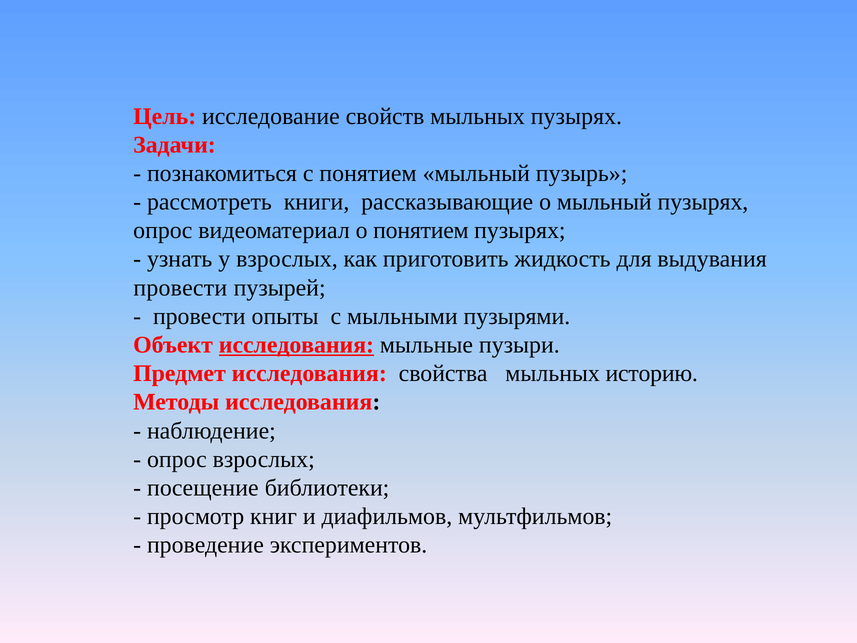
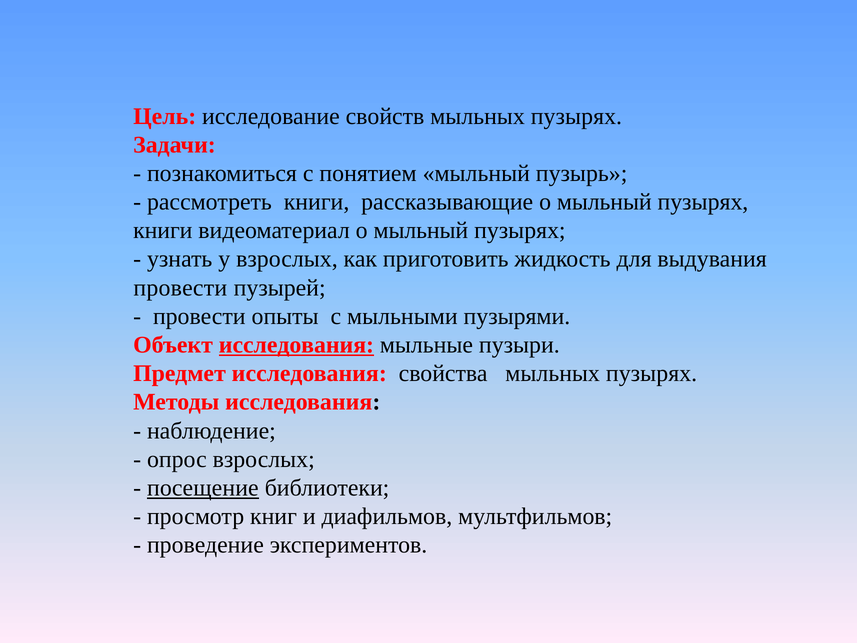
опрос: опрос -> книги (163, 230)
видеоматериал о понятием: понятием -> мыльный (421, 230)
свойства мыльных историю: историю -> пузырях (652, 373)
посещение underline: none -> present (203, 488)
